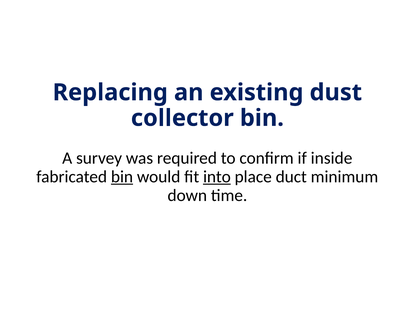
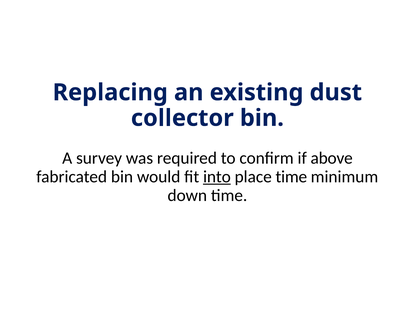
inside: inside -> above (332, 158)
bin underline: present -> none (122, 176)
place duct: duct -> time (291, 176)
